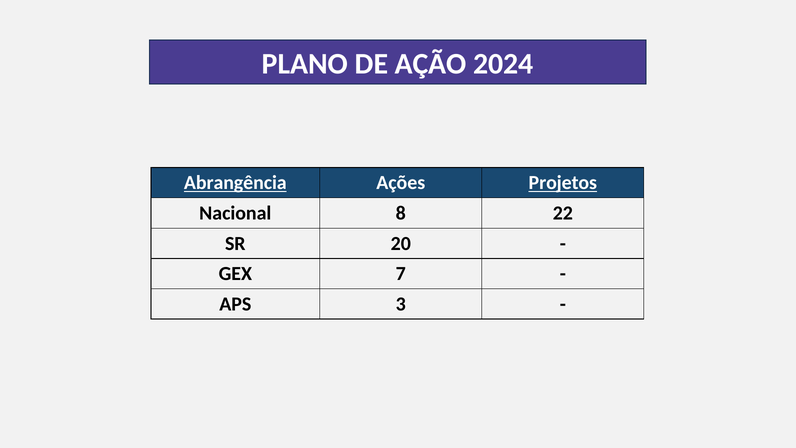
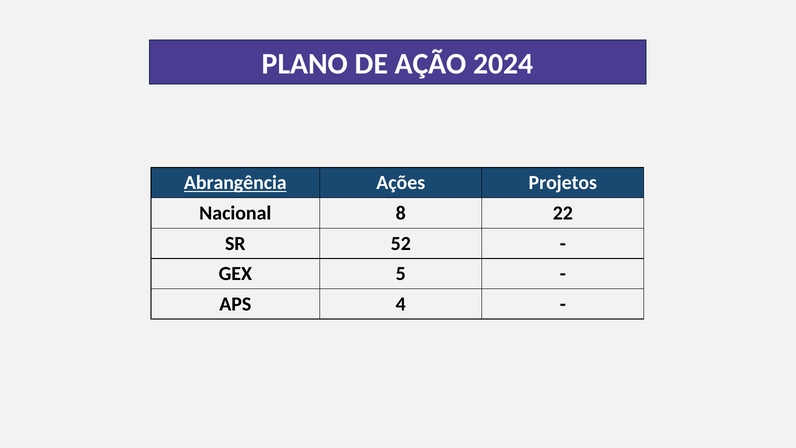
Projetos underline: present -> none (563, 183)
20: 20 -> 52 (401, 243)
7: 7 -> 5 (401, 274)
3: 3 -> 4 (401, 304)
